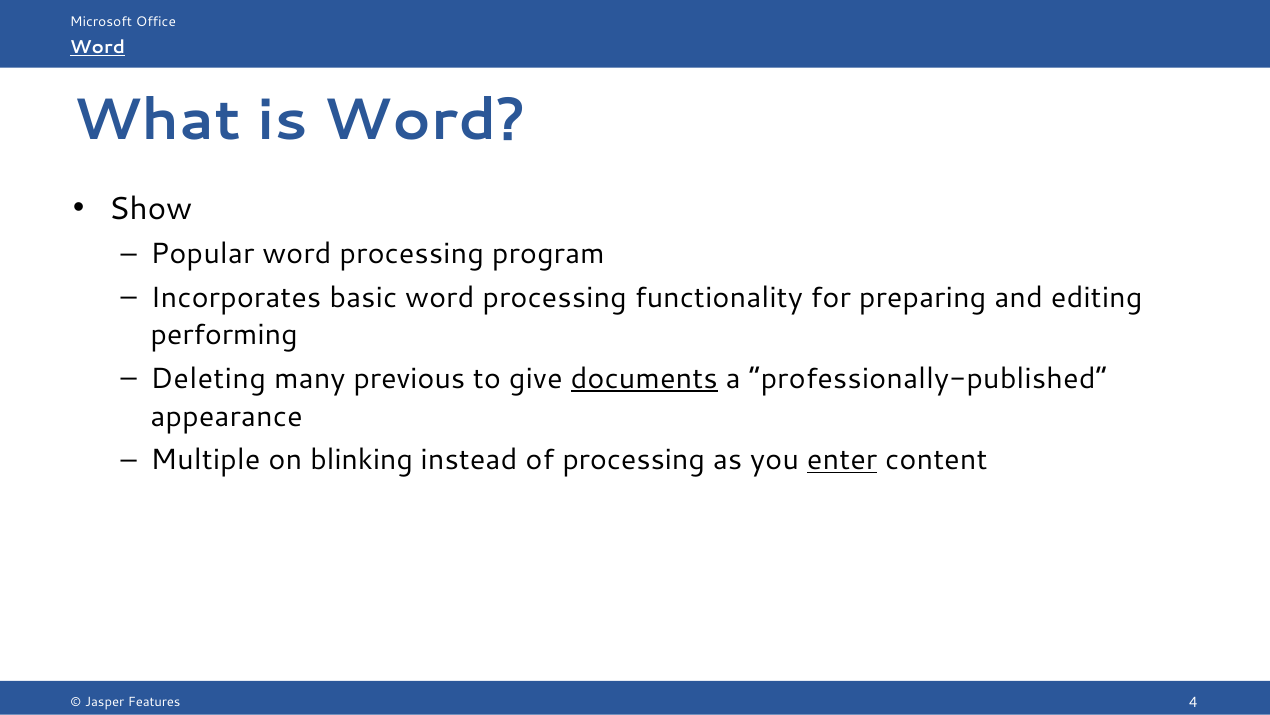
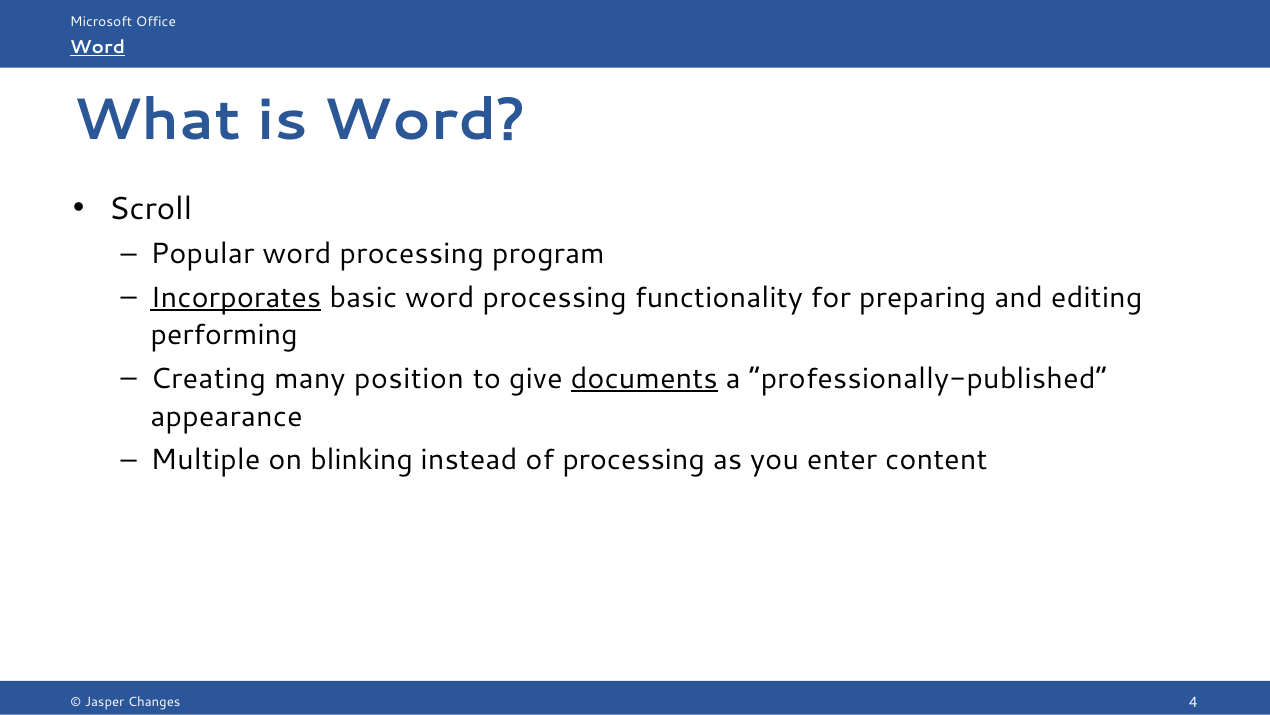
Show: Show -> Scroll (150, 209)
Incorporates underline: none -> present (236, 297)
Deleting: Deleting -> Creating (208, 378)
previous: previous -> position (409, 378)
enter underline: present -> none (842, 460)
Features: Features -> Changes (154, 701)
